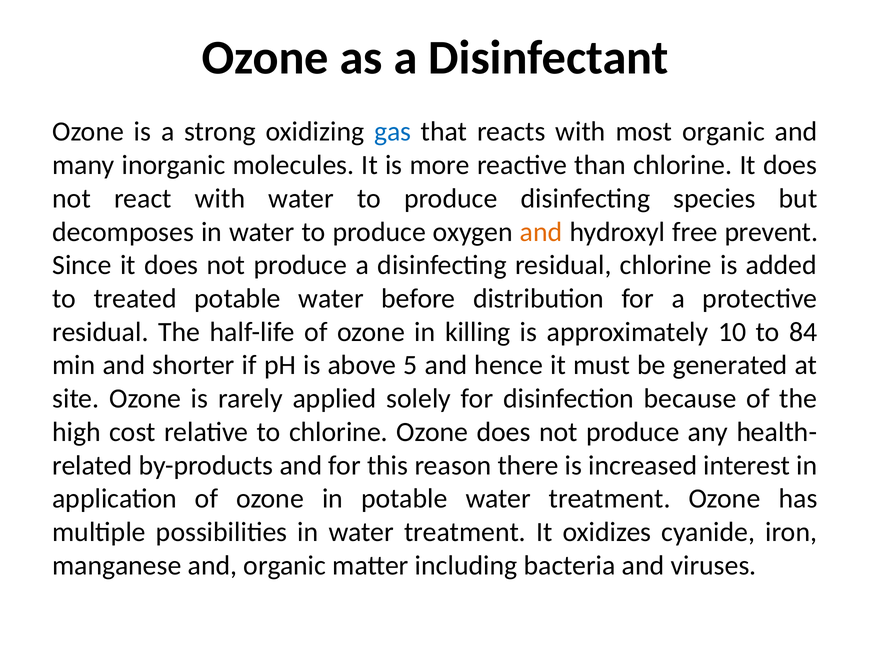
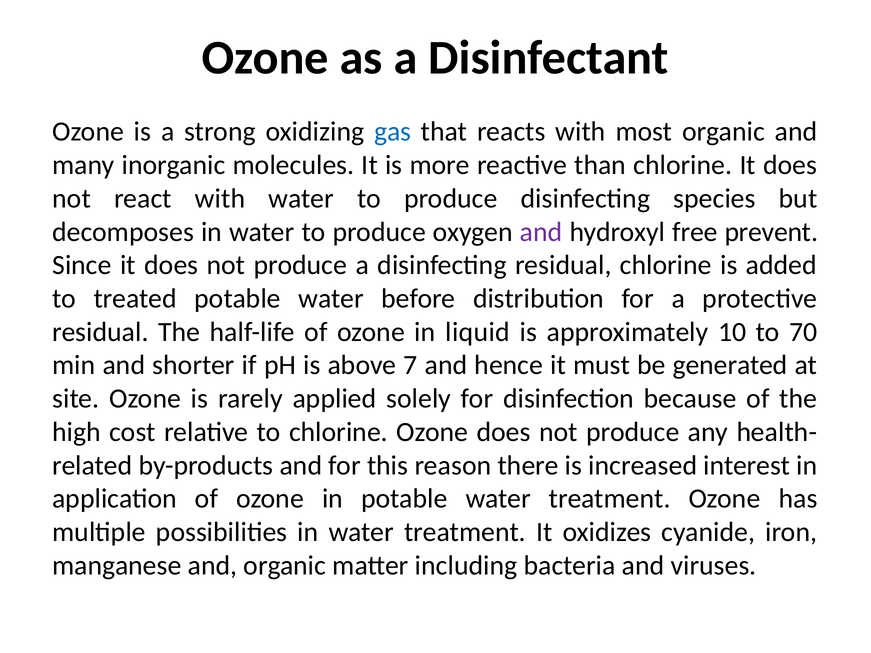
and colour: orange -> purple (541, 232)
killing: killing -> liquid (478, 332)
84: 84 -> 70 (803, 332)
5: 5 -> 7 (410, 365)
